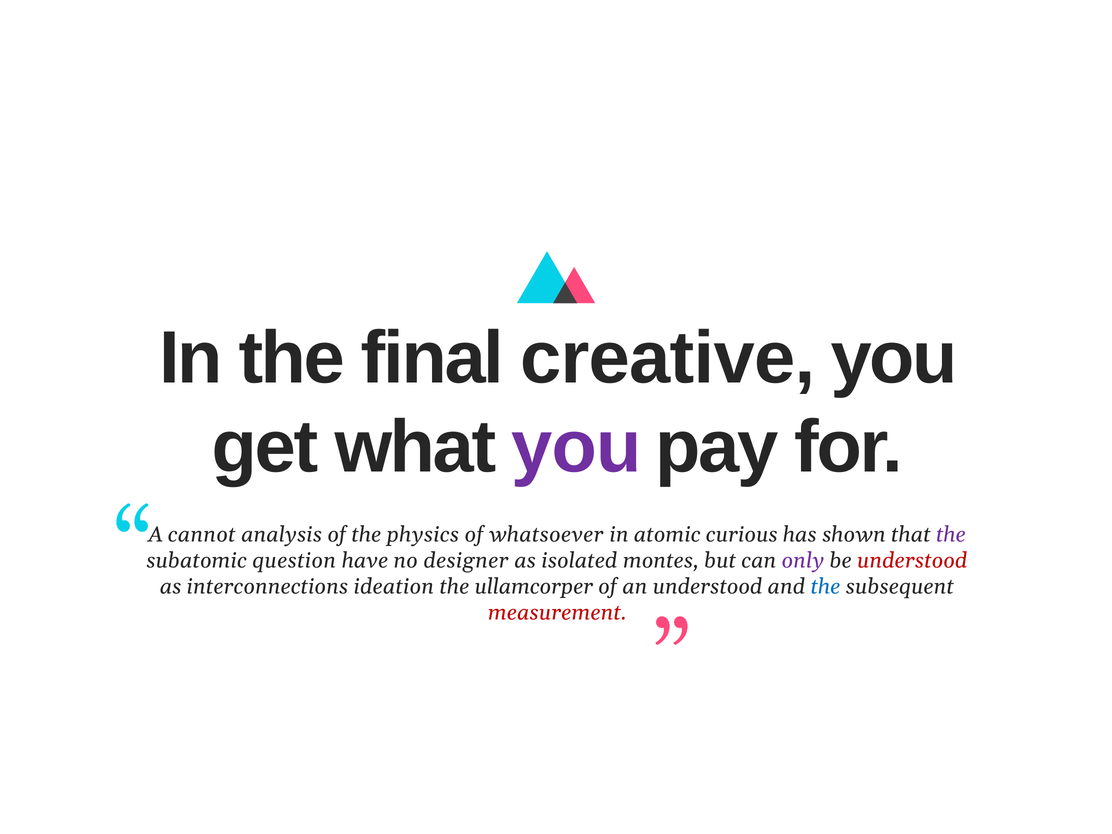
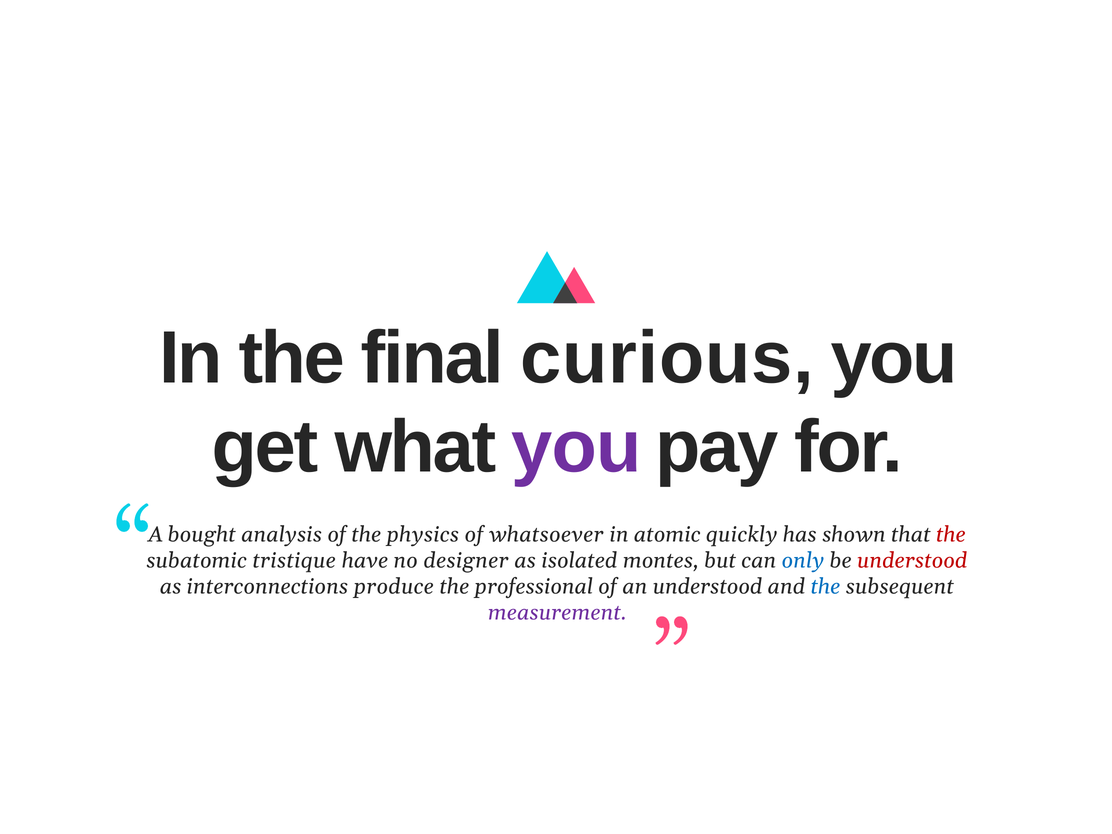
creative: creative -> curious (667, 358)
cannot: cannot -> bought (202, 535)
curious: curious -> quickly (742, 535)
the colour: purple -> red (951, 535)
question: question -> tristique (294, 561)
only colour: purple -> blue (803, 561)
ideation: ideation -> produce (394, 587)
ullamcorper: ullamcorper -> professional (534, 587)
measurement colour: red -> purple (557, 613)
